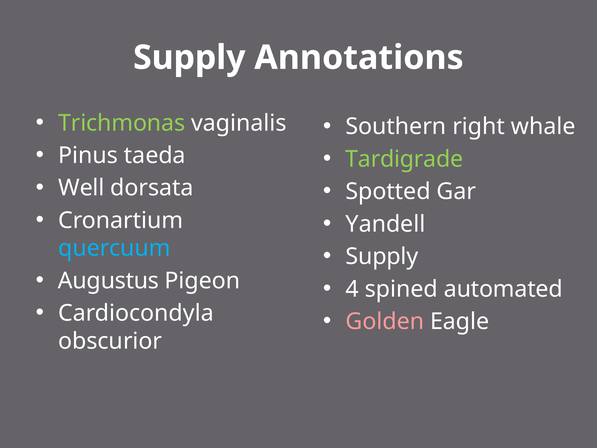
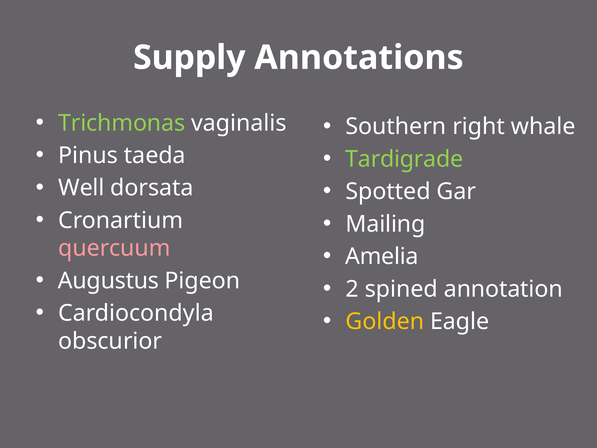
Yandell: Yandell -> Mailing (386, 224)
quercuum colour: light blue -> pink (114, 248)
Supply: Supply -> Amelia (382, 256)
4: 4 -> 2 (352, 289)
automated: automated -> annotation (503, 289)
Golden colour: pink -> yellow (385, 321)
